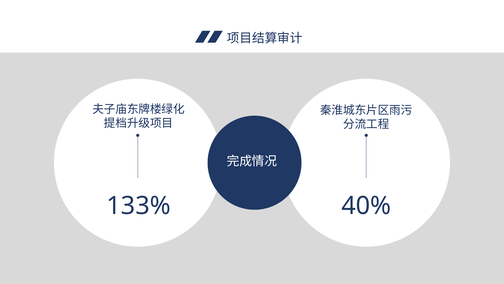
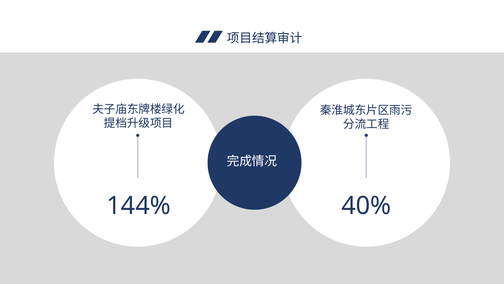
133%: 133% -> 144% (139, 206)
